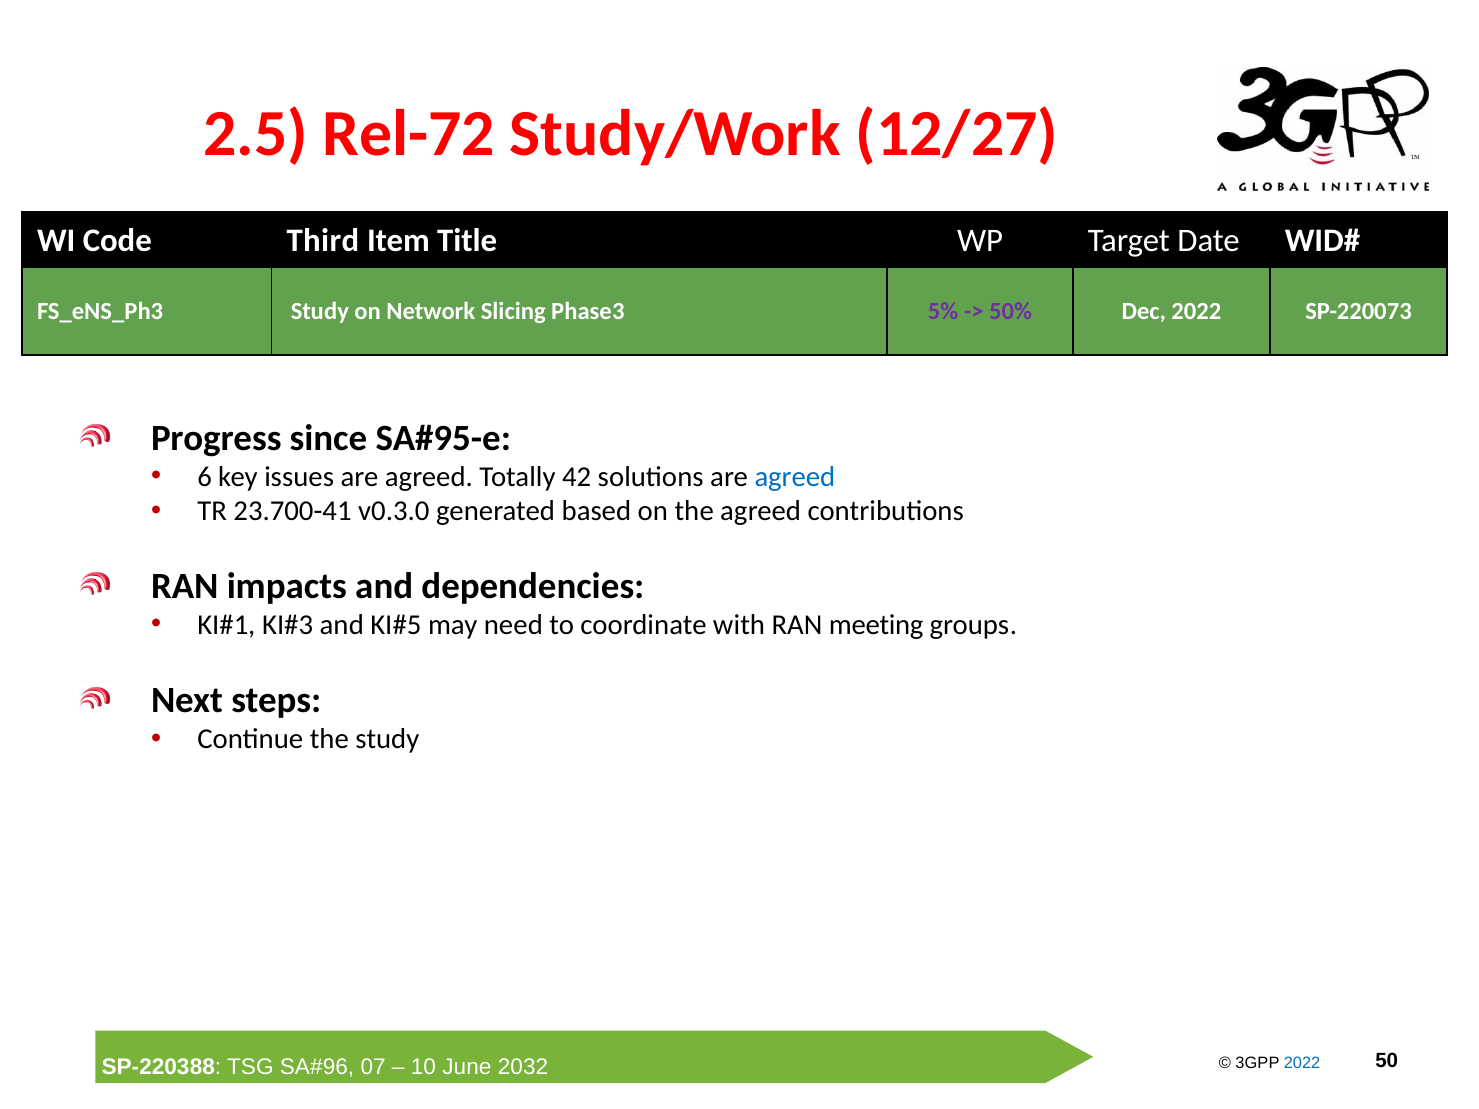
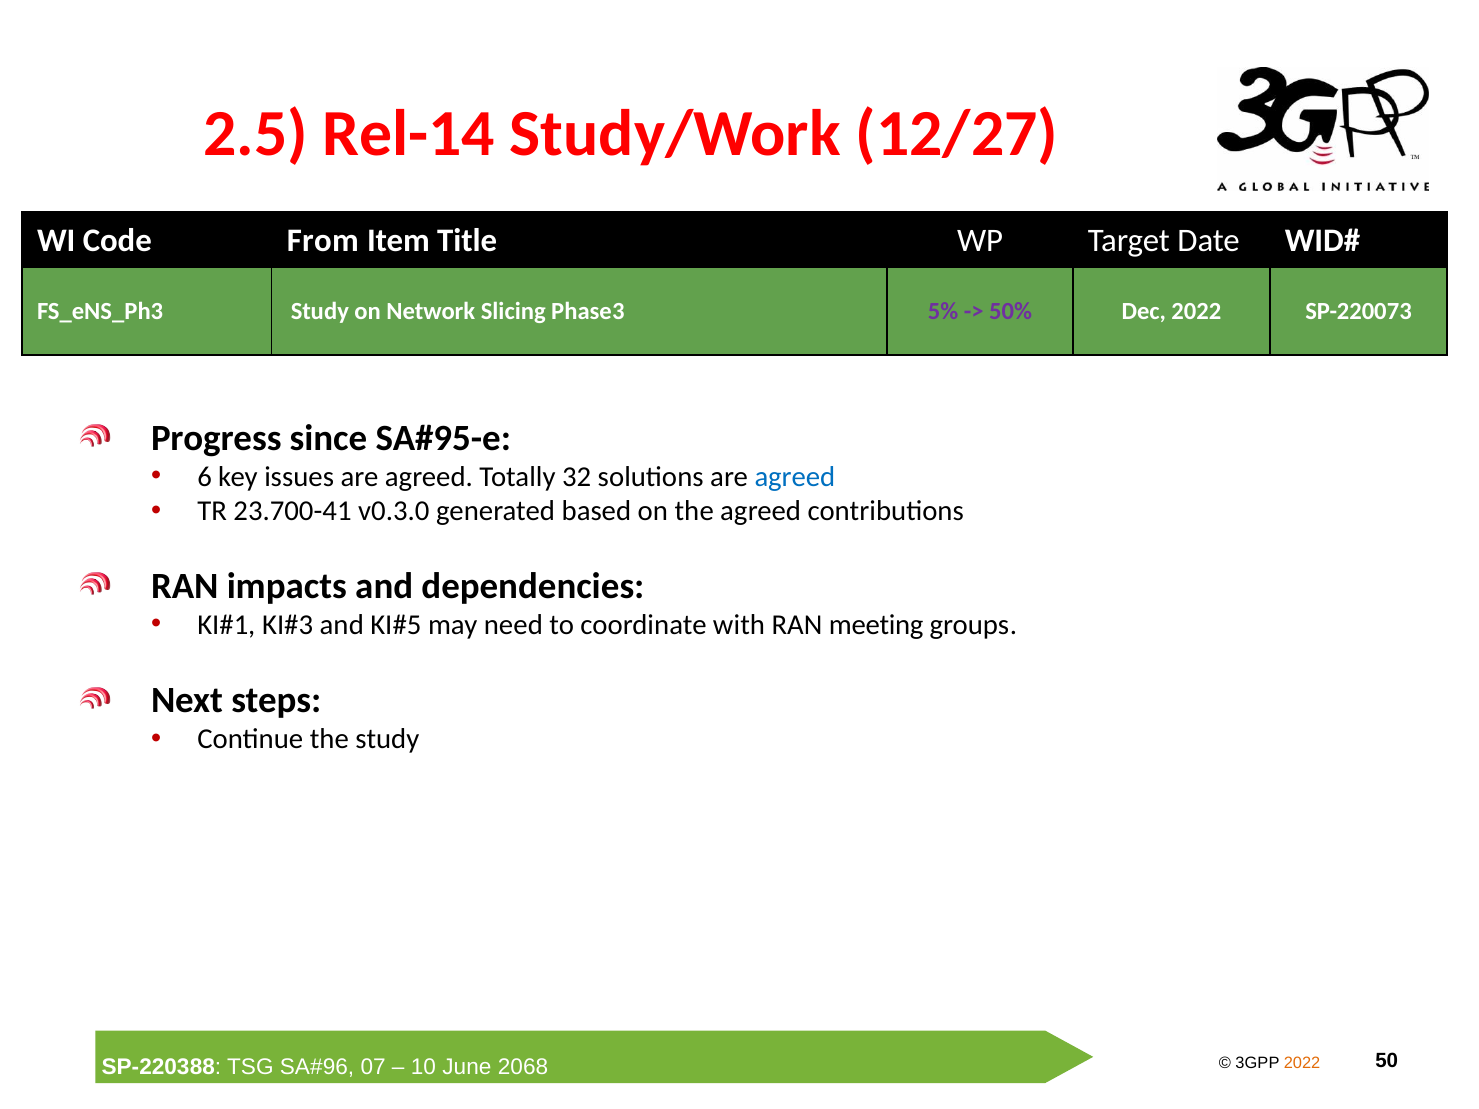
Rel-72: Rel-72 -> Rel-14 (409, 134)
Third: Third -> From (323, 240)
42: 42 -> 32 (577, 477)
2022 colour: blue -> orange (1302, 1064)
2032: 2032 -> 2068 (523, 1068)
